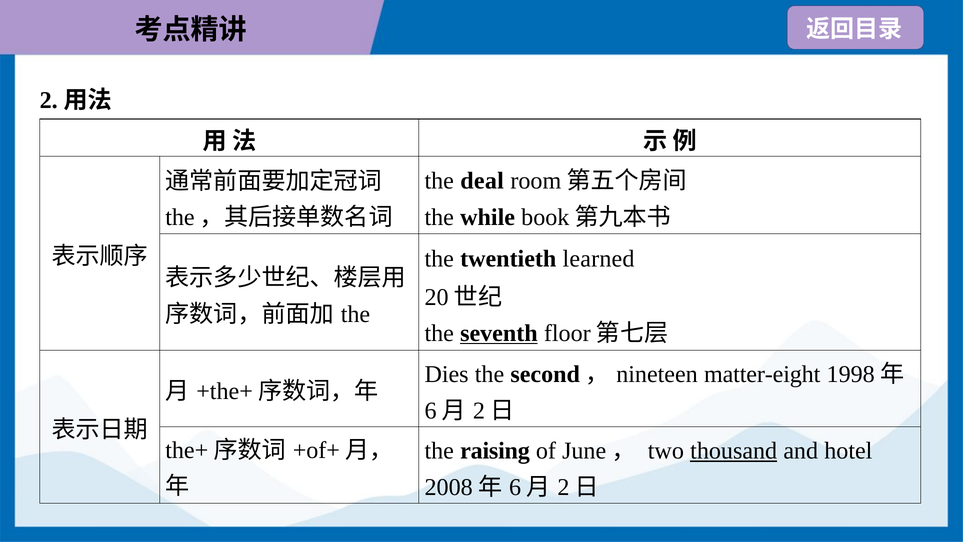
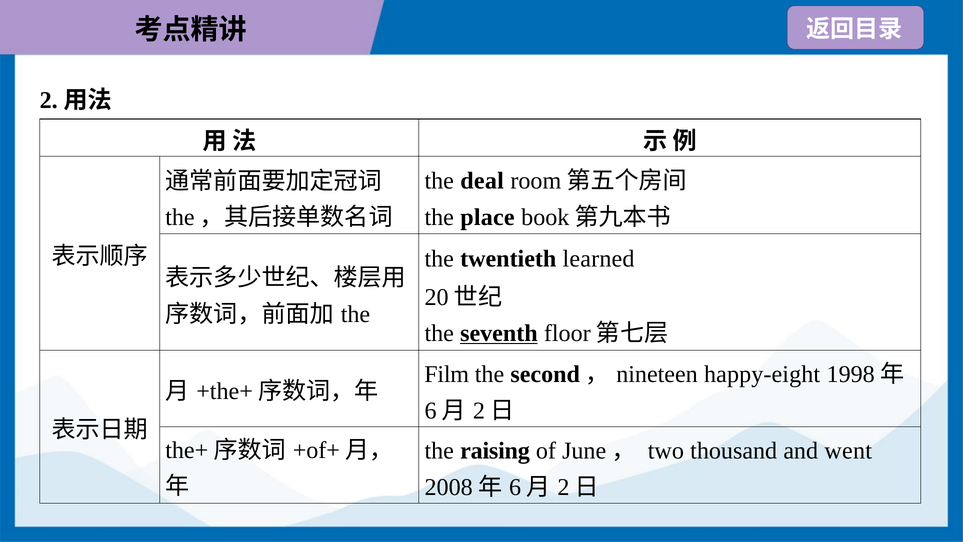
while: while -> place (487, 217)
Dies: Dies -> Film (447, 374)
matter-eight: matter-eight -> happy-eight (762, 374)
thousand underline: present -> none (734, 451)
hotel: hotel -> went (848, 451)
